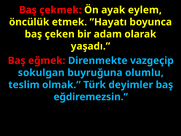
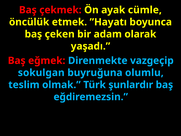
eylem: eylem -> cümle (145, 10)
deyimler: deyimler -> şunlardır (131, 85)
